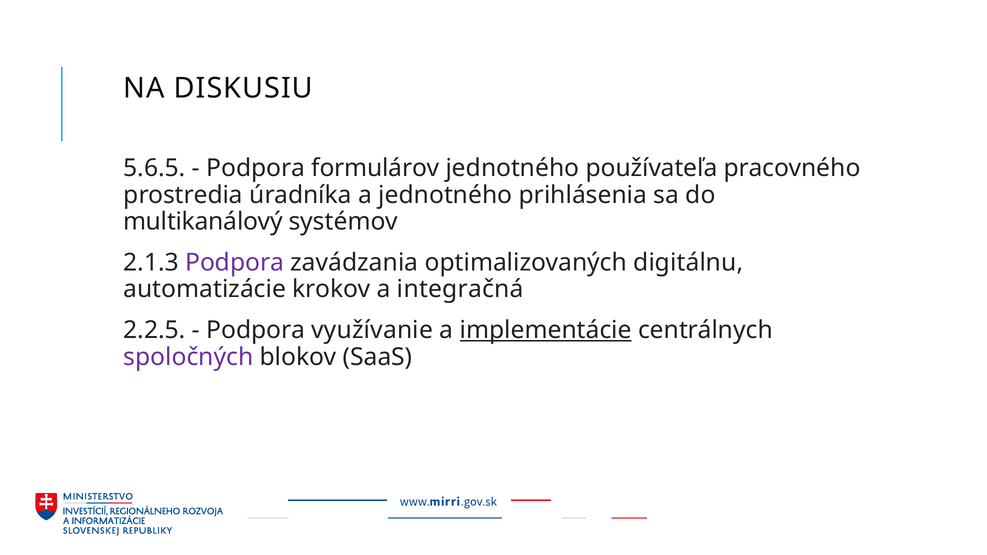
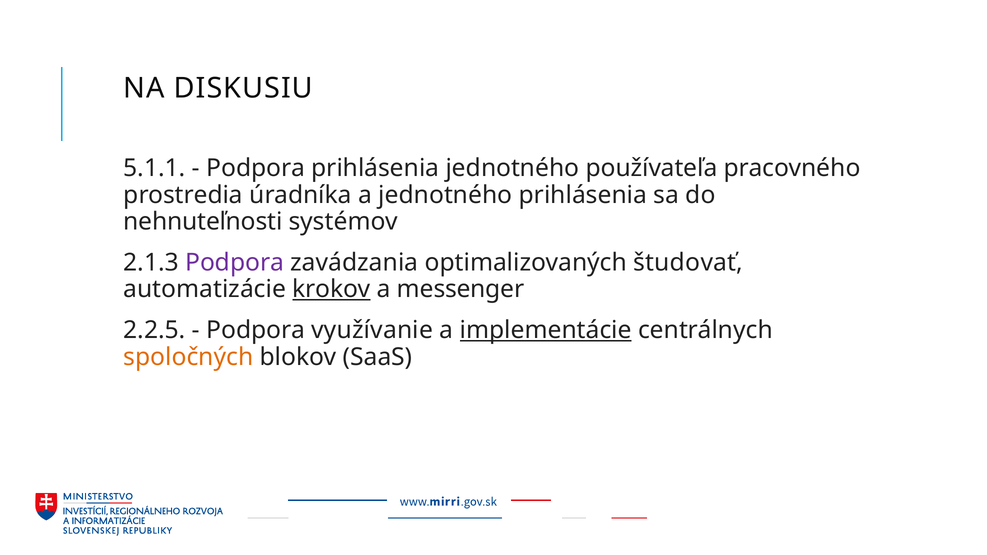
5.6.5: 5.6.5 -> 5.1.1 (154, 168)
Podpora formulárov: formulárov -> prihlásenia (375, 168)
multikanálový: multikanálový -> nehnuteľnosti (203, 222)
digitálnu: digitálnu -> študovať (688, 263)
krokov underline: none -> present (331, 289)
integračná: integračná -> messenger (461, 289)
spoločných colour: purple -> orange (188, 357)
